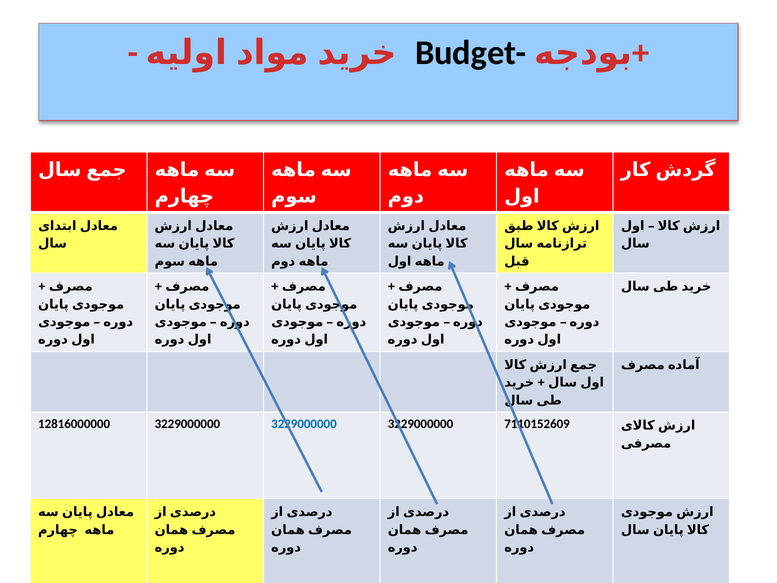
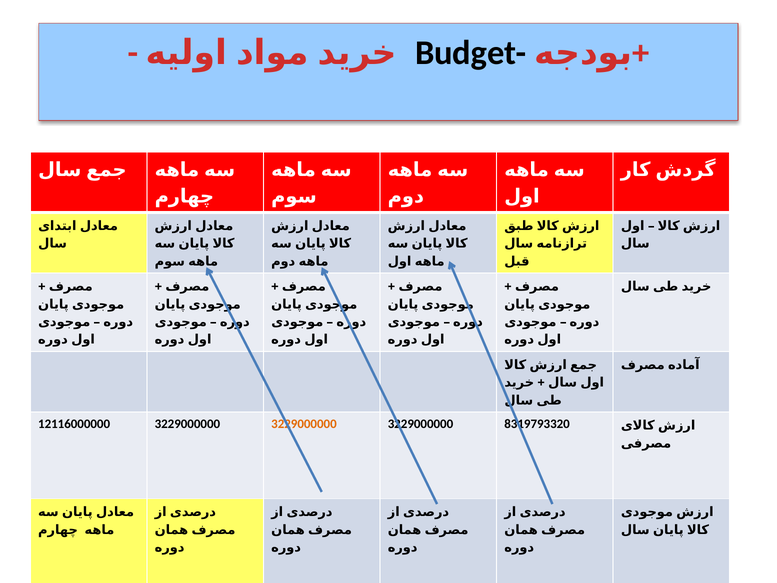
12816000000: 12816000000 -> 12116000000 (74, 424)
3229000000 colour: blue -> orange (304, 424)
7110152609: 7110152609 -> 8319793320 (537, 424)
